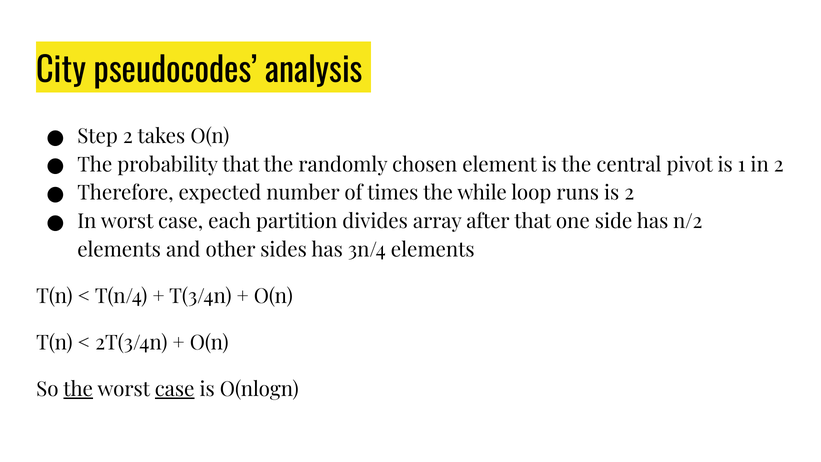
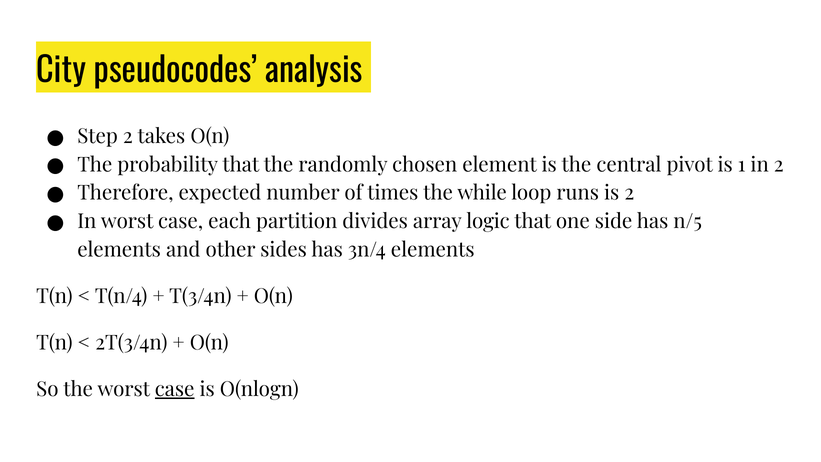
after: after -> logic (488, 221)
n/2: n/2 -> n/5 (688, 221)
the underline: present -> none (78, 389)
